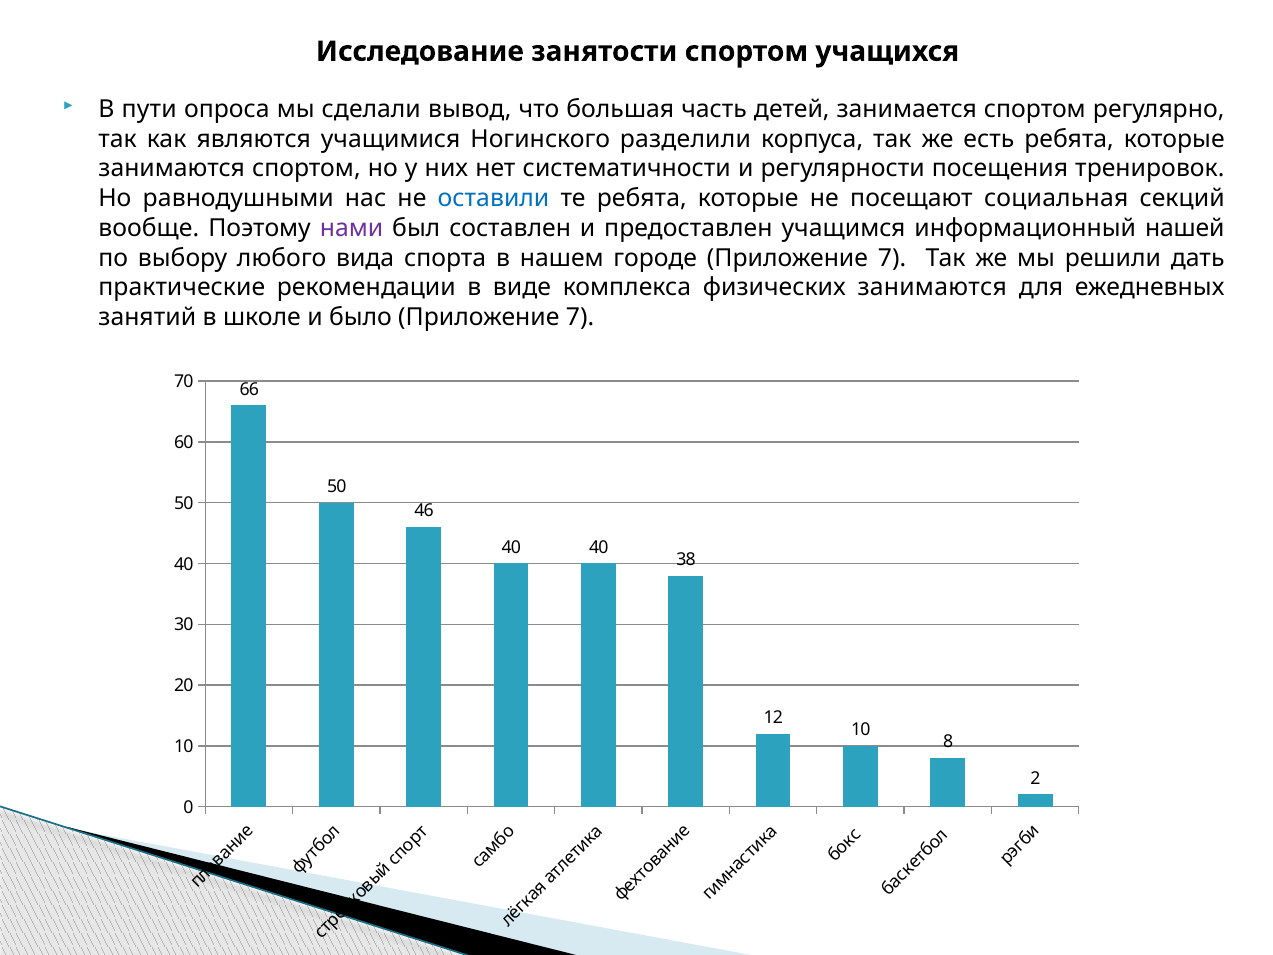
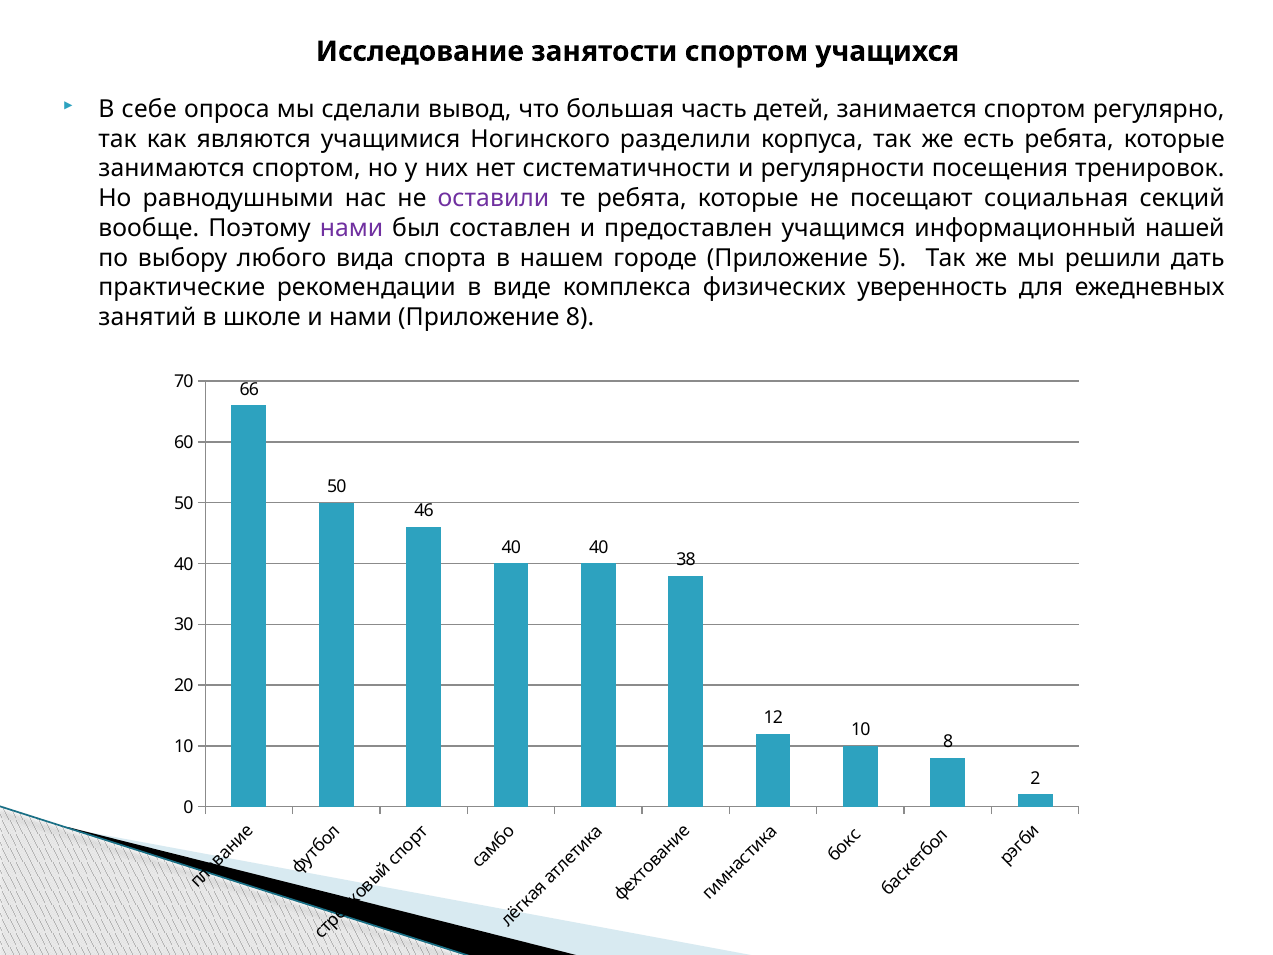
пути: пути -> себе (149, 109)
оставили colour: blue -> purple (494, 198)
городе Приложение 7: 7 -> 5 (892, 258)
физических занимаются: занимаются -> уверенность (932, 288)
и было: было -> нами (361, 317)
7: 7 -> 8 (580, 317)
